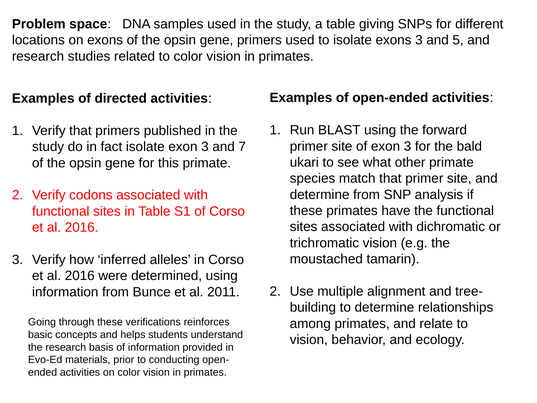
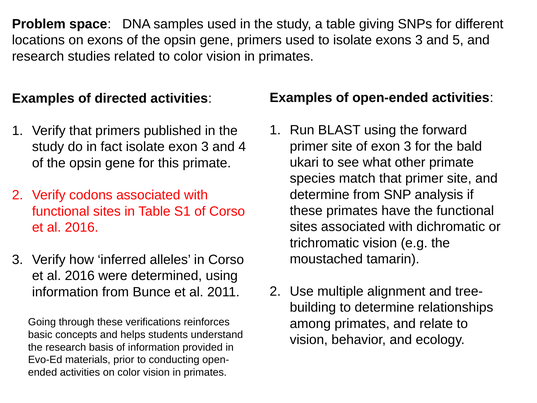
7: 7 -> 4 (242, 147)
